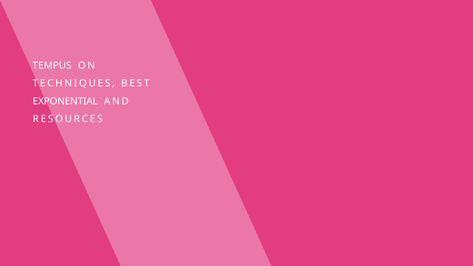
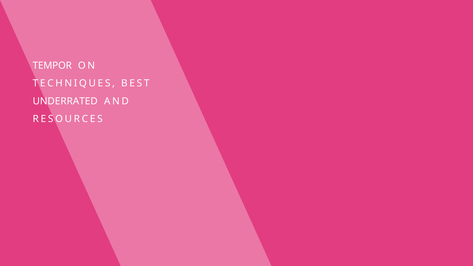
TEMPUS: TEMPUS -> TEMPOR (52, 66)
EXPONENTIAL: EXPONENTIAL -> UNDERRATED (65, 101)
